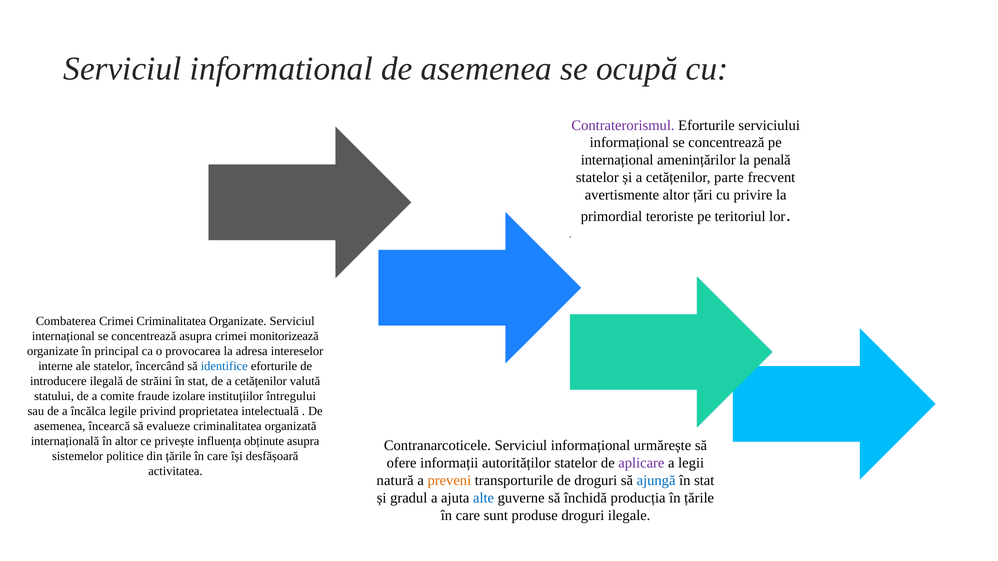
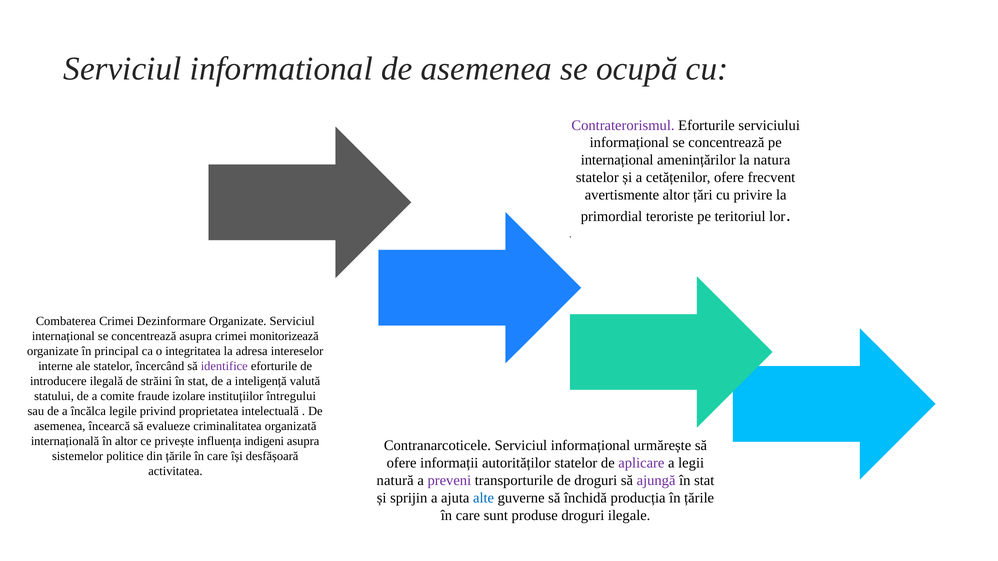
penală: penală -> natura (772, 160)
cetățenilor parte: parte -> ofere (729, 178)
Crimei Criminalitatea: Criminalitatea -> Dezinformare (171, 322)
provocarea: provocarea -> integritatea (193, 351)
identifice colour: blue -> purple (224, 366)
de a cetățenilor: cetățenilor -> inteligență (261, 381)
obținute: obținute -> indigeni (264, 441)
preveni colour: orange -> purple (449, 481)
ajungă colour: blue -> purple (656, 481)
gradul: gradul -> sprijin (409, 498)
